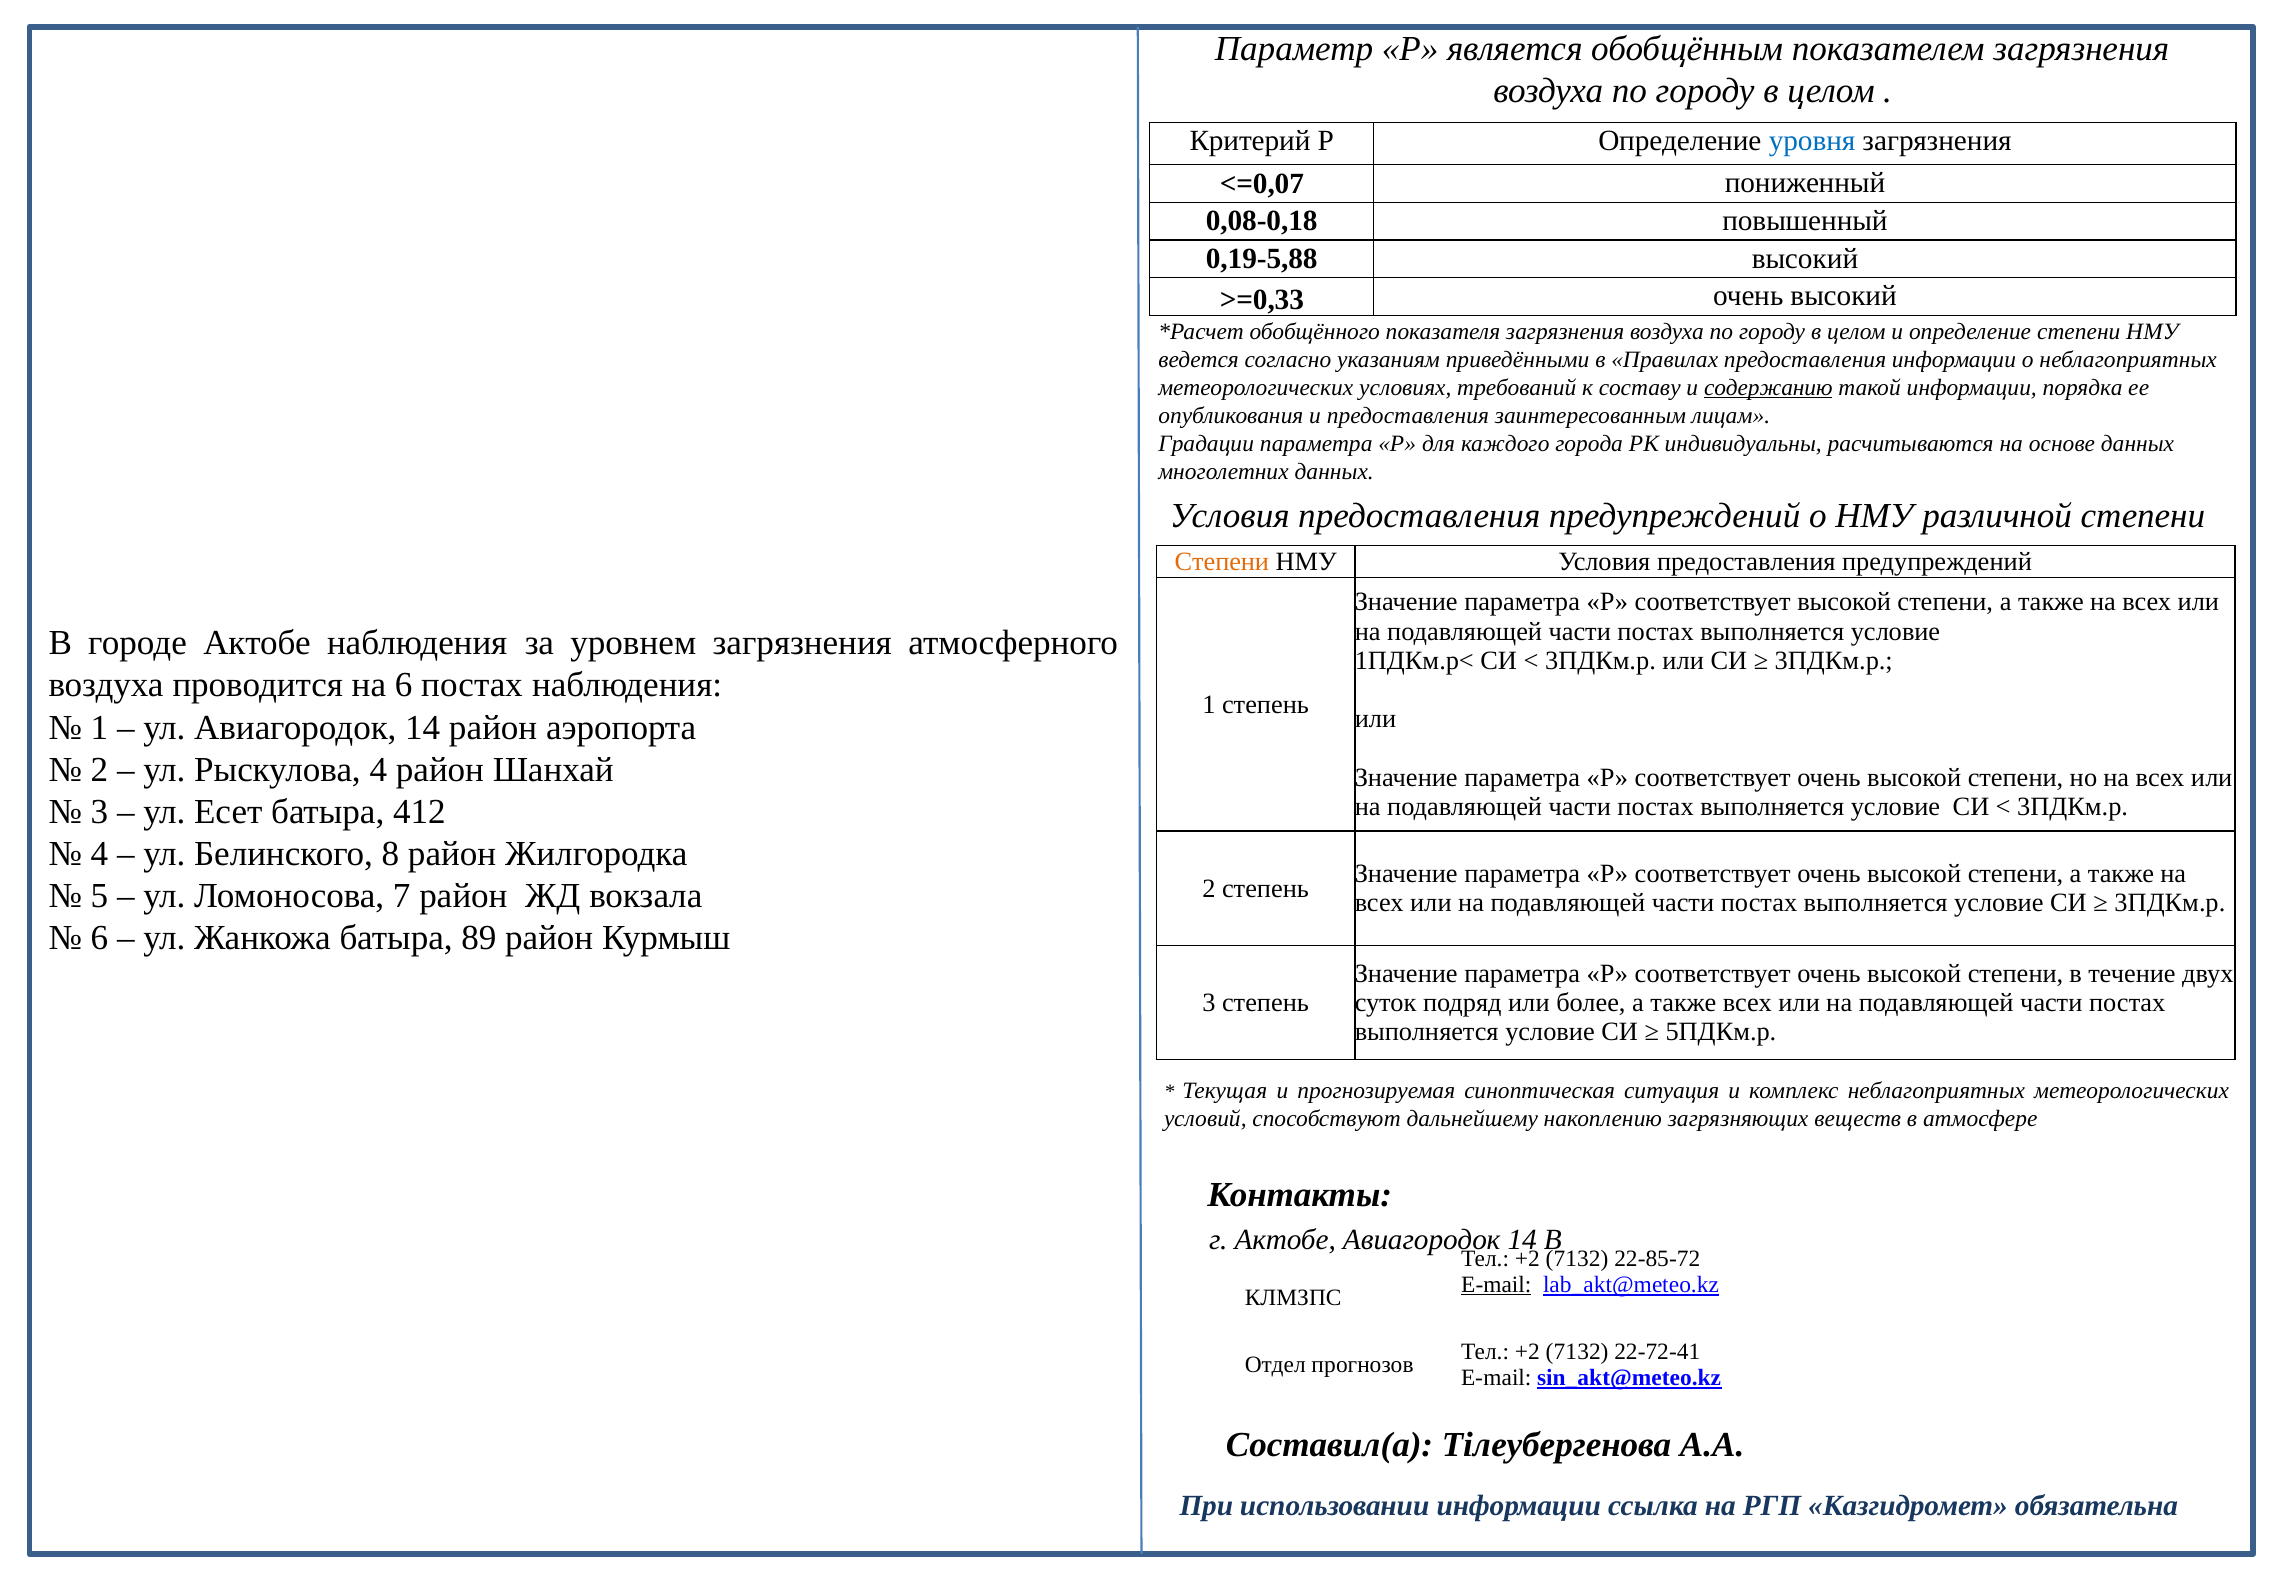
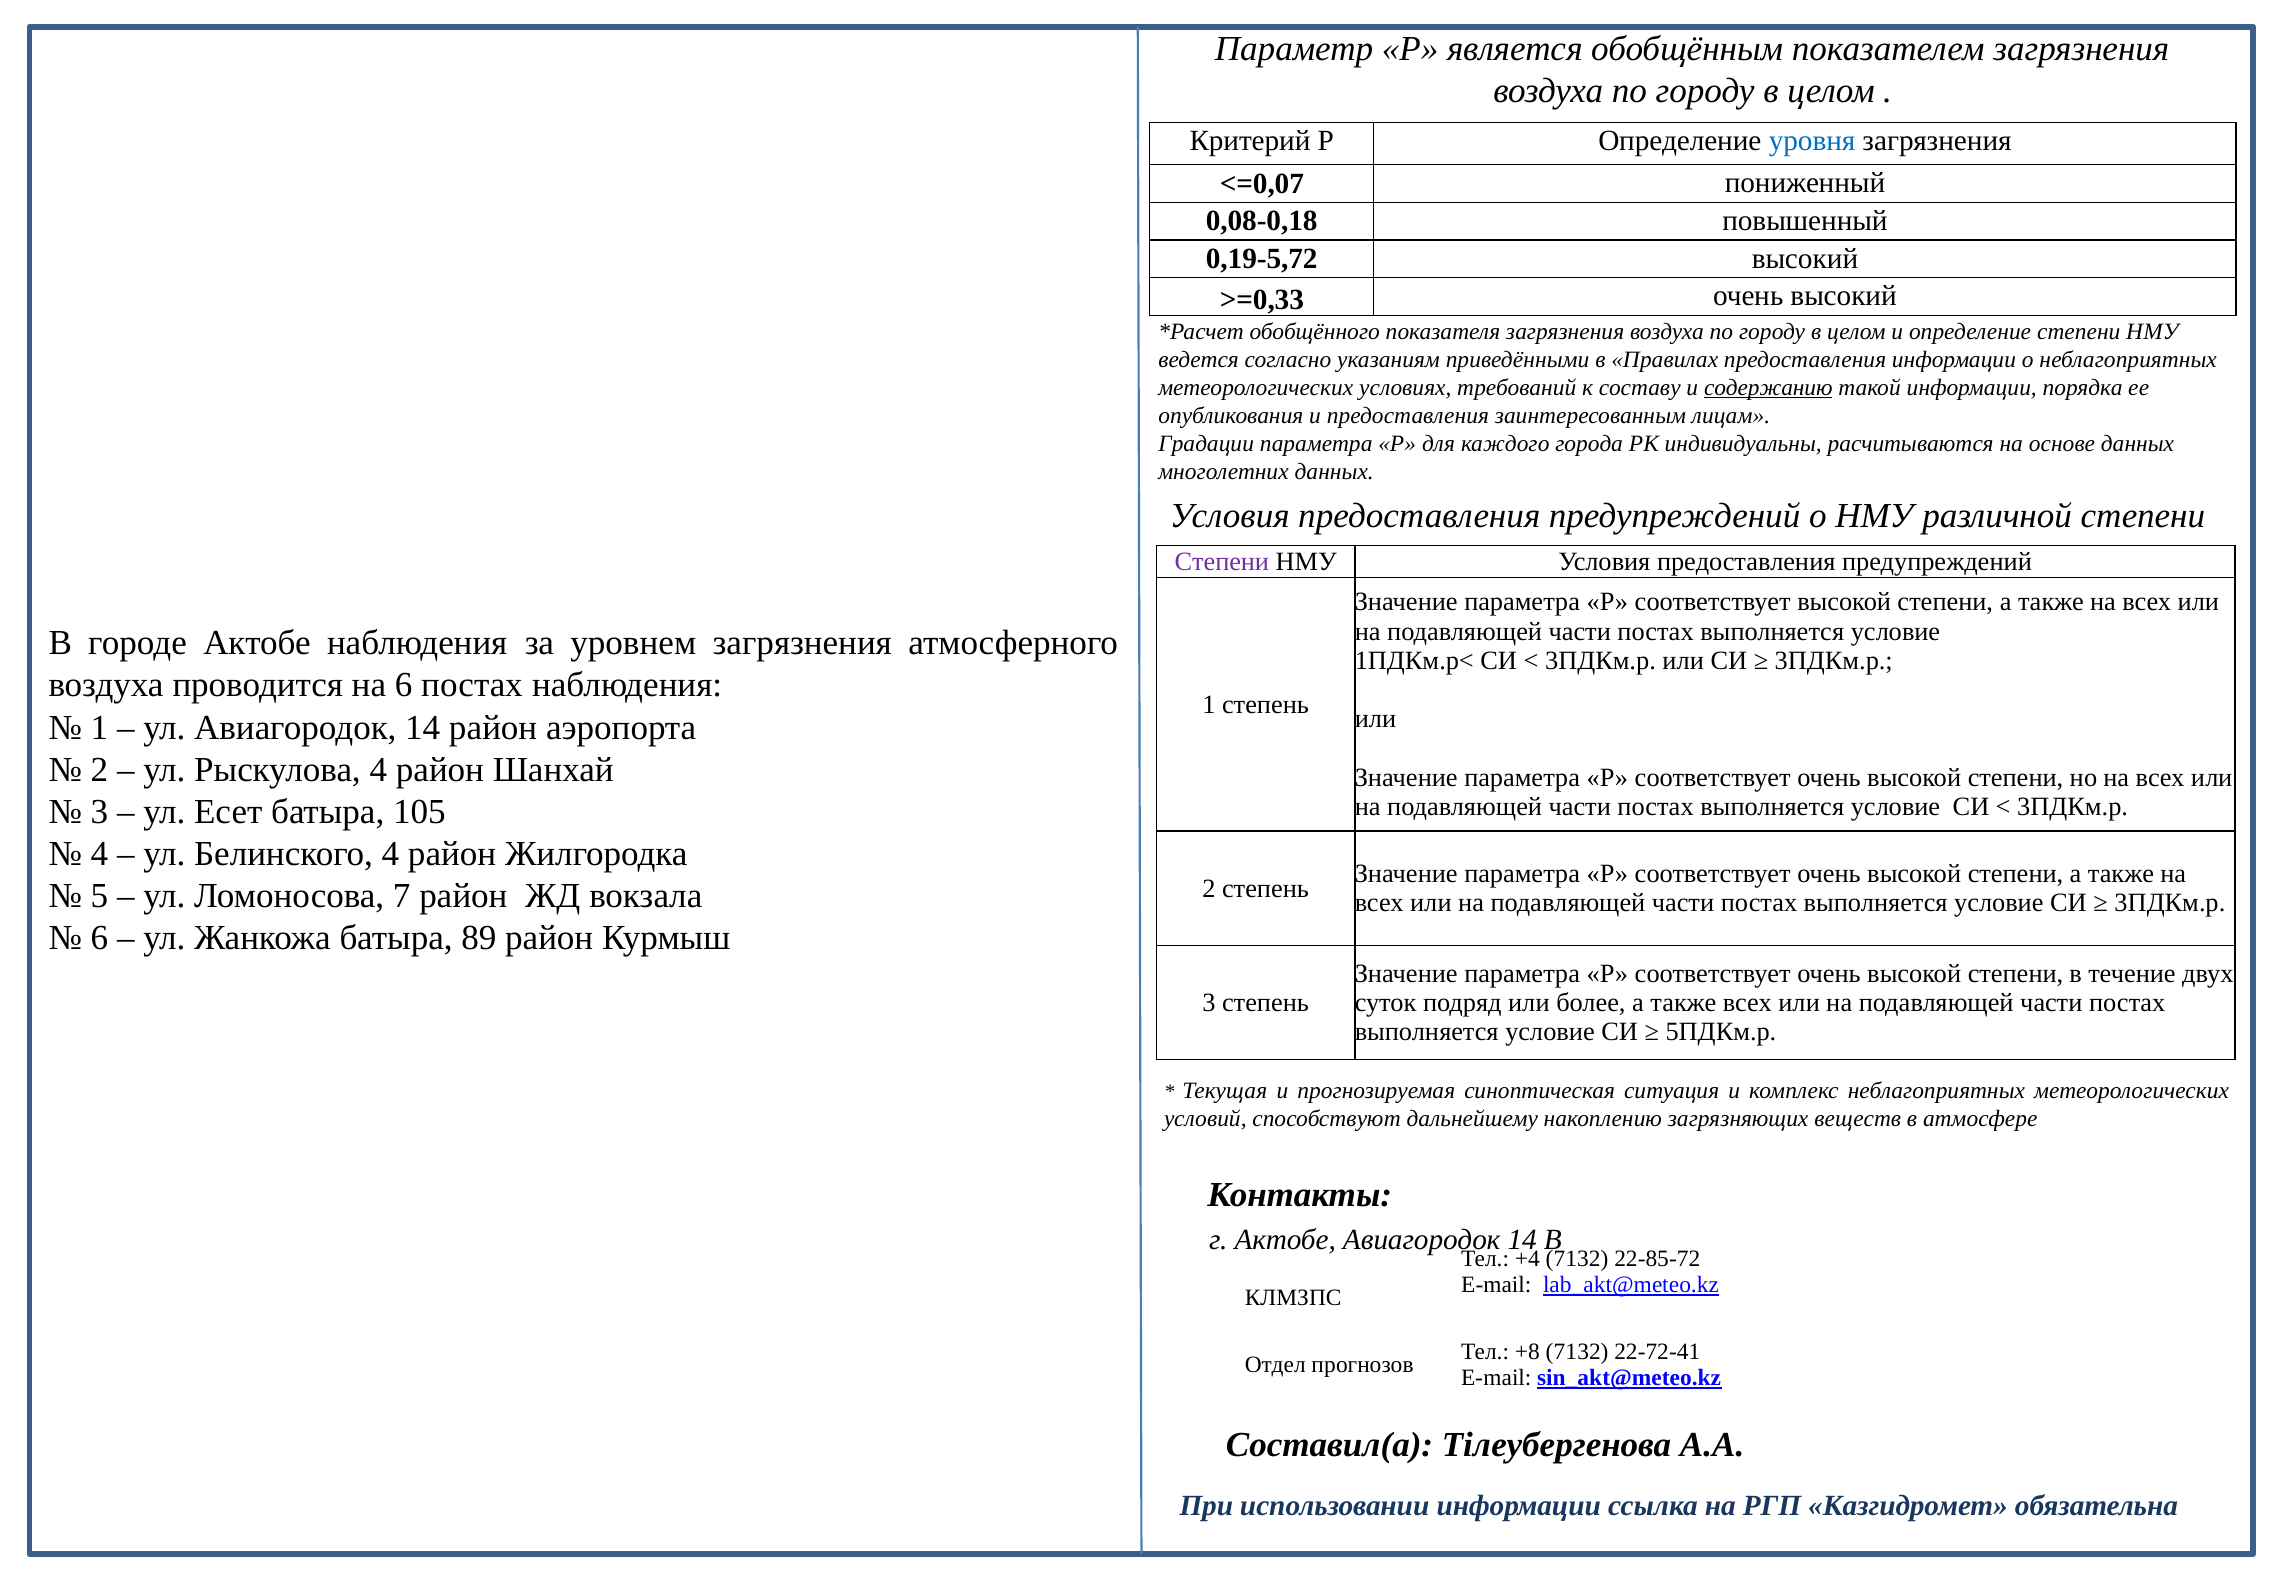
0,19-5,88: 0,19-5,88 -> 0,19-5,72 (1262, 259)
Степени colour: orange -> purple (1222, 561)
412: 412 -> 105 (419, 812)
Белинского 8: 8 -> 4 (390, 854)
+2: +2 -> +4 (1527, 1258)
E-mail underline: present -> none (1496, 1284)
+2: +2 -> +8 (1527, 1351)
